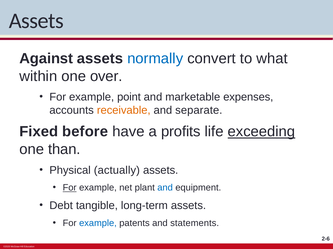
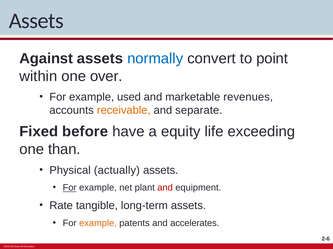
what: what -> point (272, 59)
point: point -> used (129, 97)
expenses: expenses -> revenues (248, 97)
profits: profits -> equity (181, 132)
exceeding underline: present -> none (261, 132)
and colour: blue -> red (165, 188)
Debt: Debt -> Rate (61, 206)
example colour: blue -> orange (98, 224)
statements: statements -> accelerates (195, 224)
